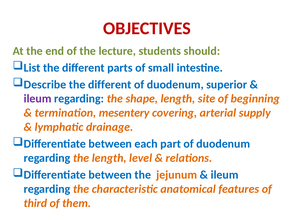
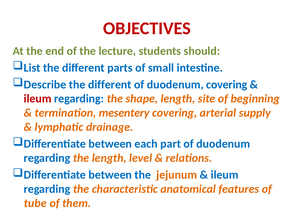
duodenum superior: superior -> covering (227, 85)
ileum colour: purple -> red (38, 99)
third: third -> tube (35, 204)
